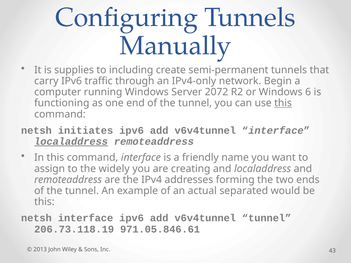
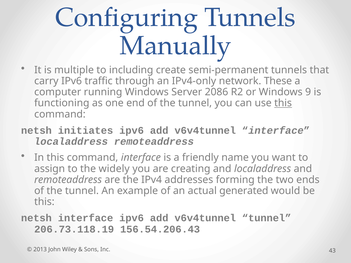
supplies: supplies -> multiple (74, 70)
Begin: Begin -> These (278, 81)
2072: 2072 -> 2086 (216, 92)
6: 6 -> 9 (308, 92)
localaddress underline: present -> none (71, 142)
separated: separated -> generated (244, 191)
971.05.846.61: 971.05.846.61 -> 156.54.206.43 (160, 229)
